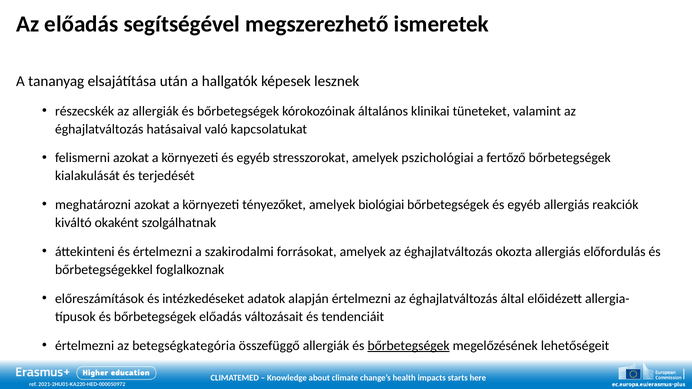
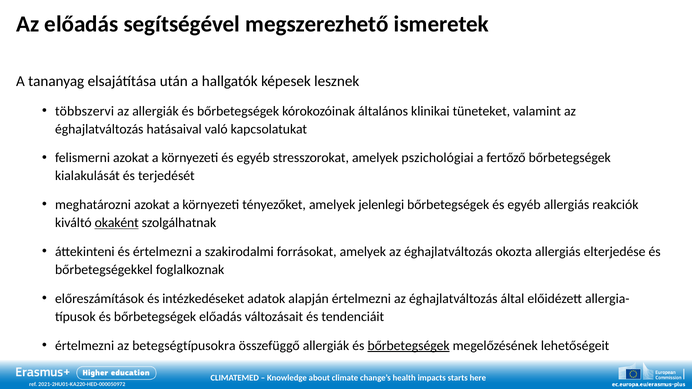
részecskék: részecskék -> többszervi (85, 111)
biológiai: biológiai -> jelenlegi (381, 205)
okaként underline: none -> present (117, 223)
előfordulás: előfordulás -> elterjedése (615, 252)
betegségkategória: betegségkategória -> betegségtípusokra (184, 346)
